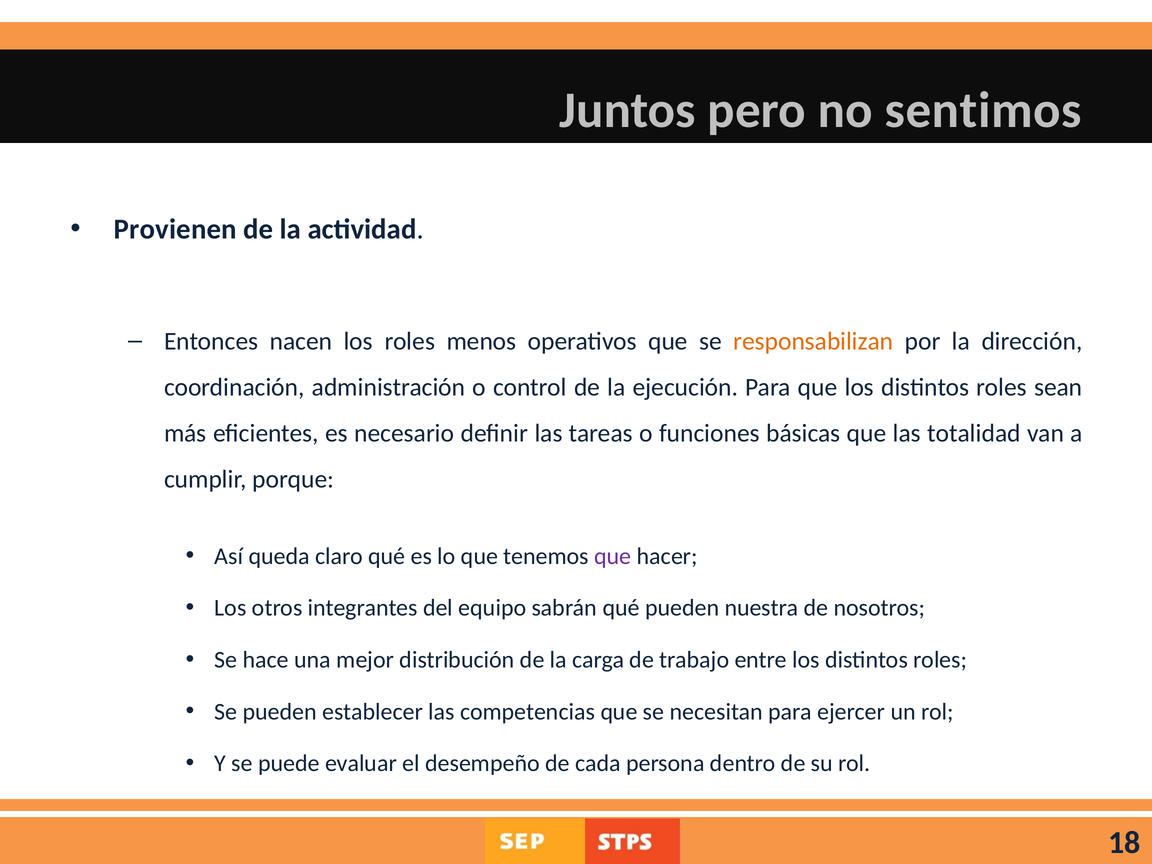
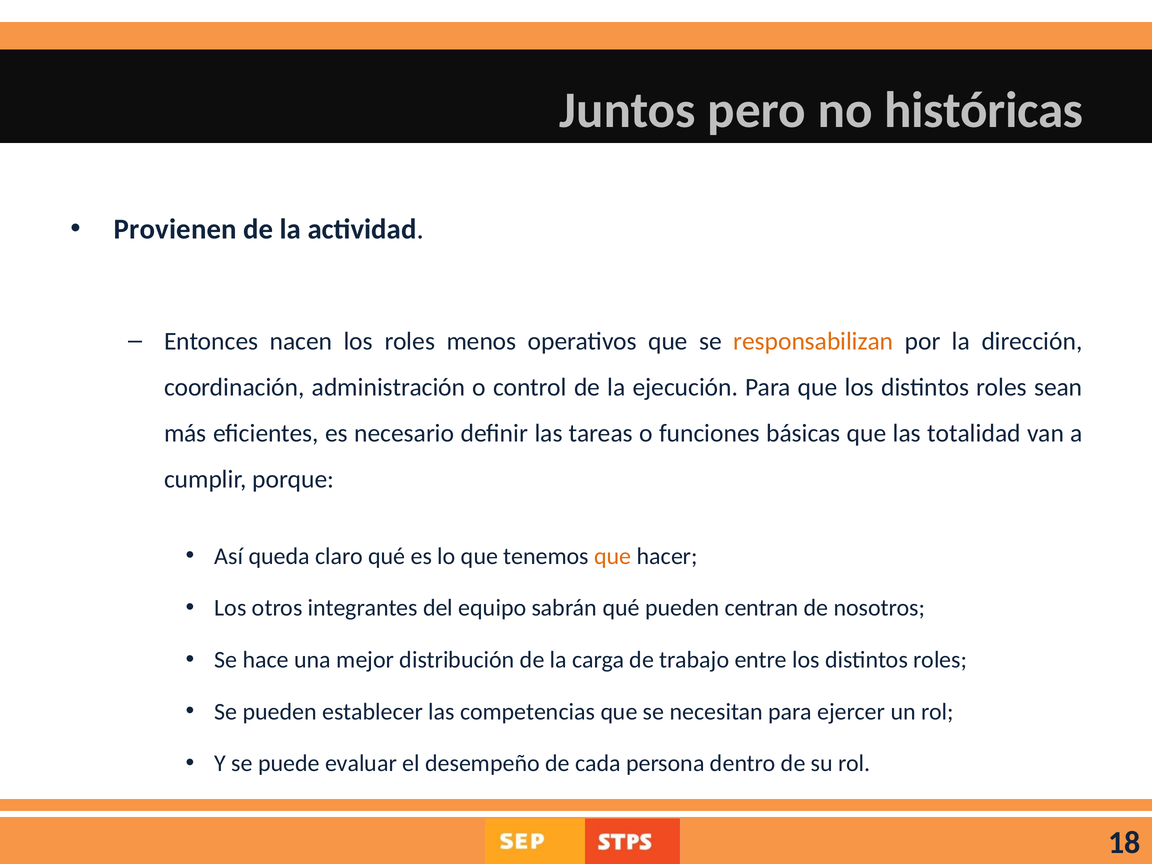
sentimos: sentimos -> históricas (984, 110)
que colour: purple -> orange (613, 556)
nuestra: nuestra -> centran (762, 608)
